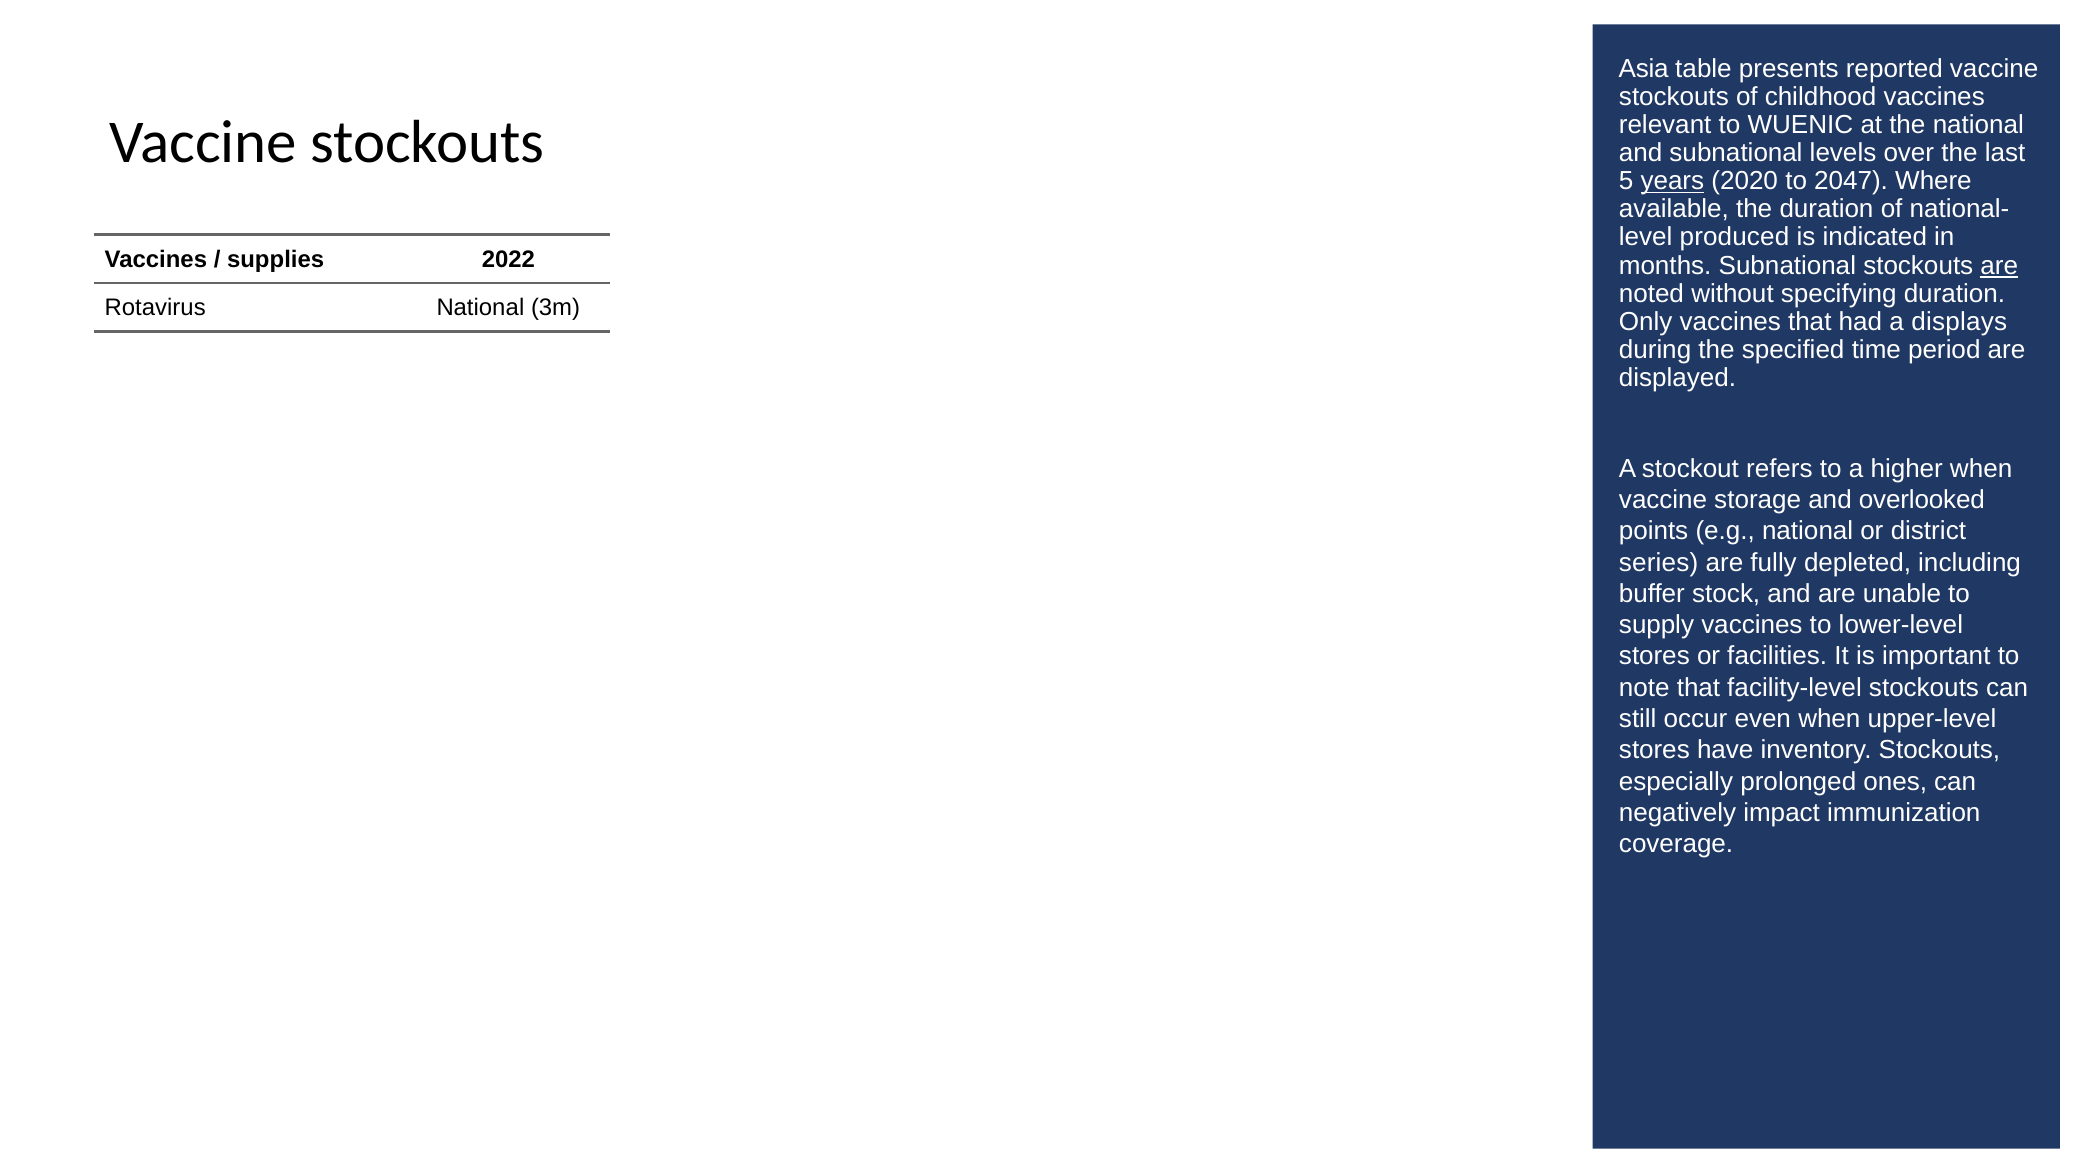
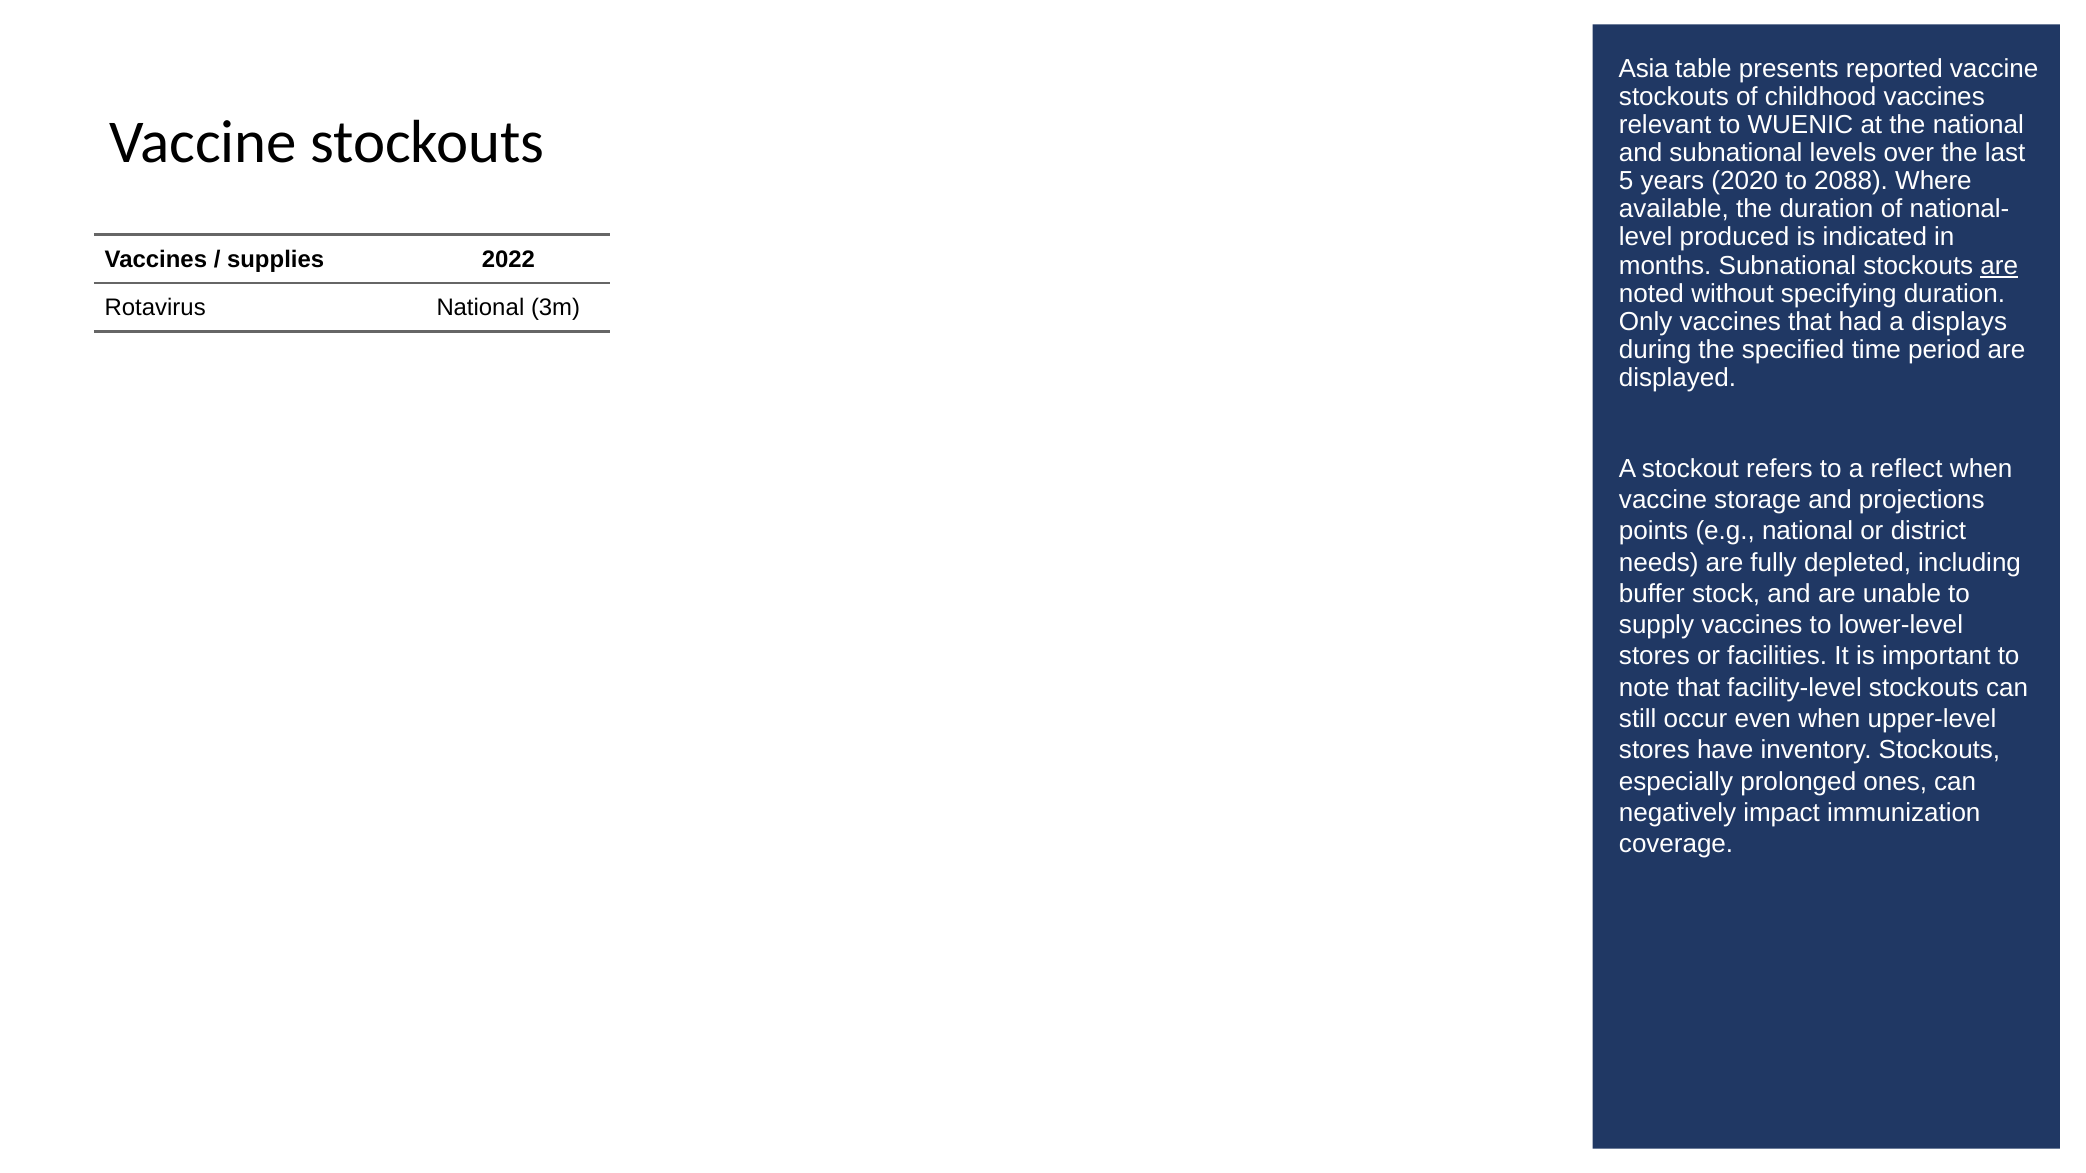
years underline: present -> none (1672, 181)
2047: 2047 -> 2088 (1851, 181)
higher: higher -> reflect (1907, 469)
overlooked: overlooked -> projections (1922, 500)
series: series -> needs (1659, 563)
